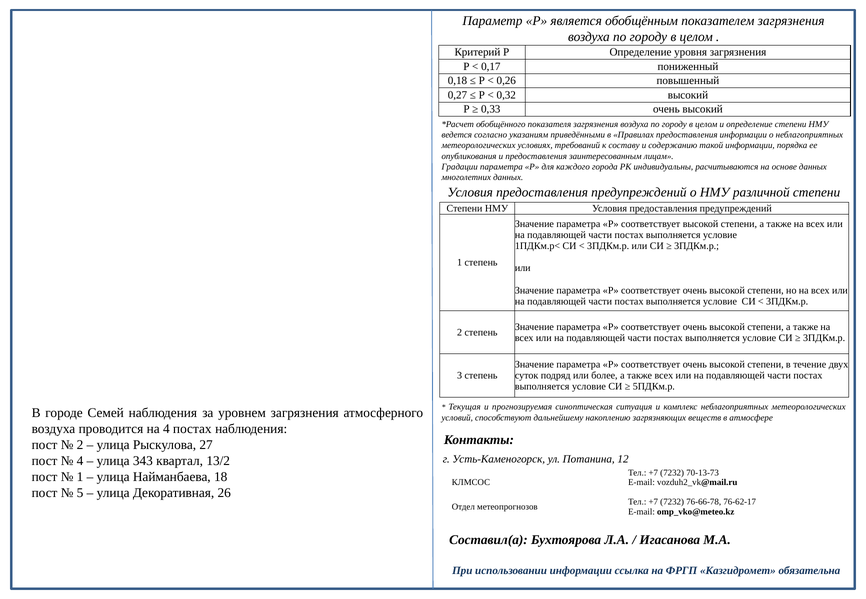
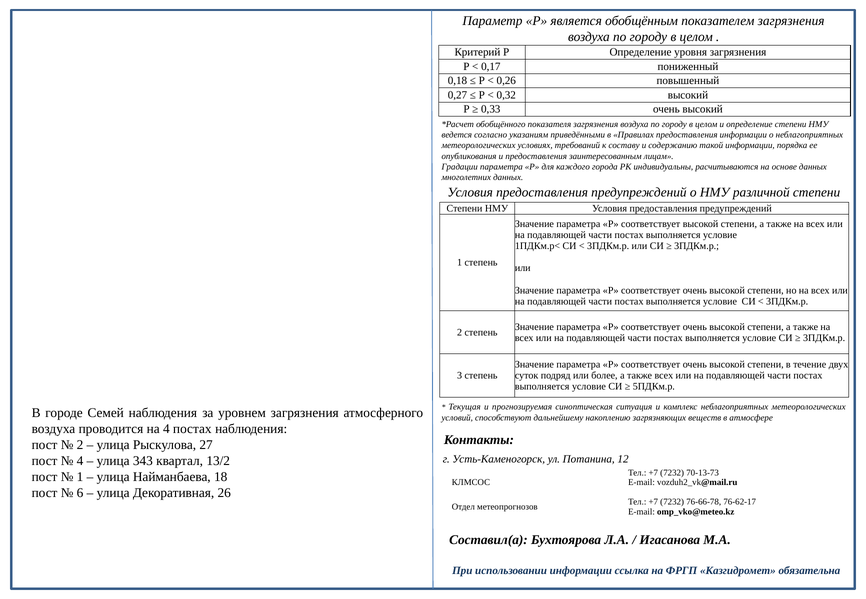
5: 5 -> 6 (80, 493)
